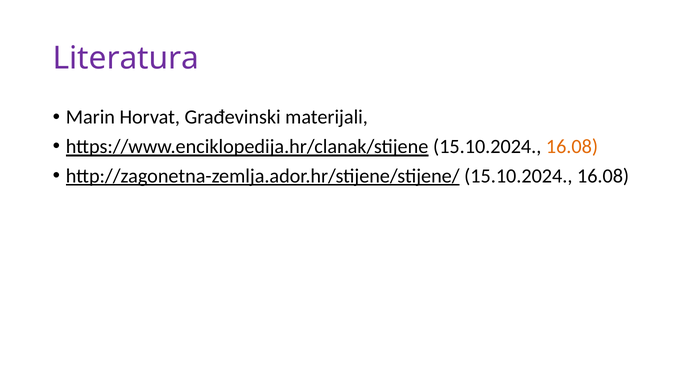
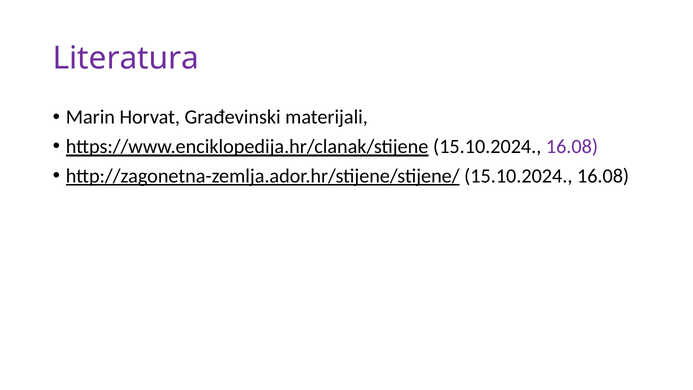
16.08 colour: orange -> purple (572, 147)
